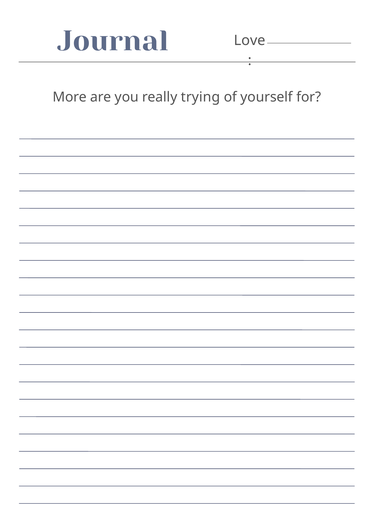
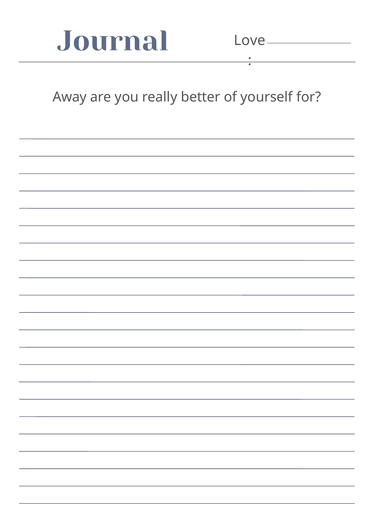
More: More -> Away (70, 97)
trying: trying -> better (201, 97)
